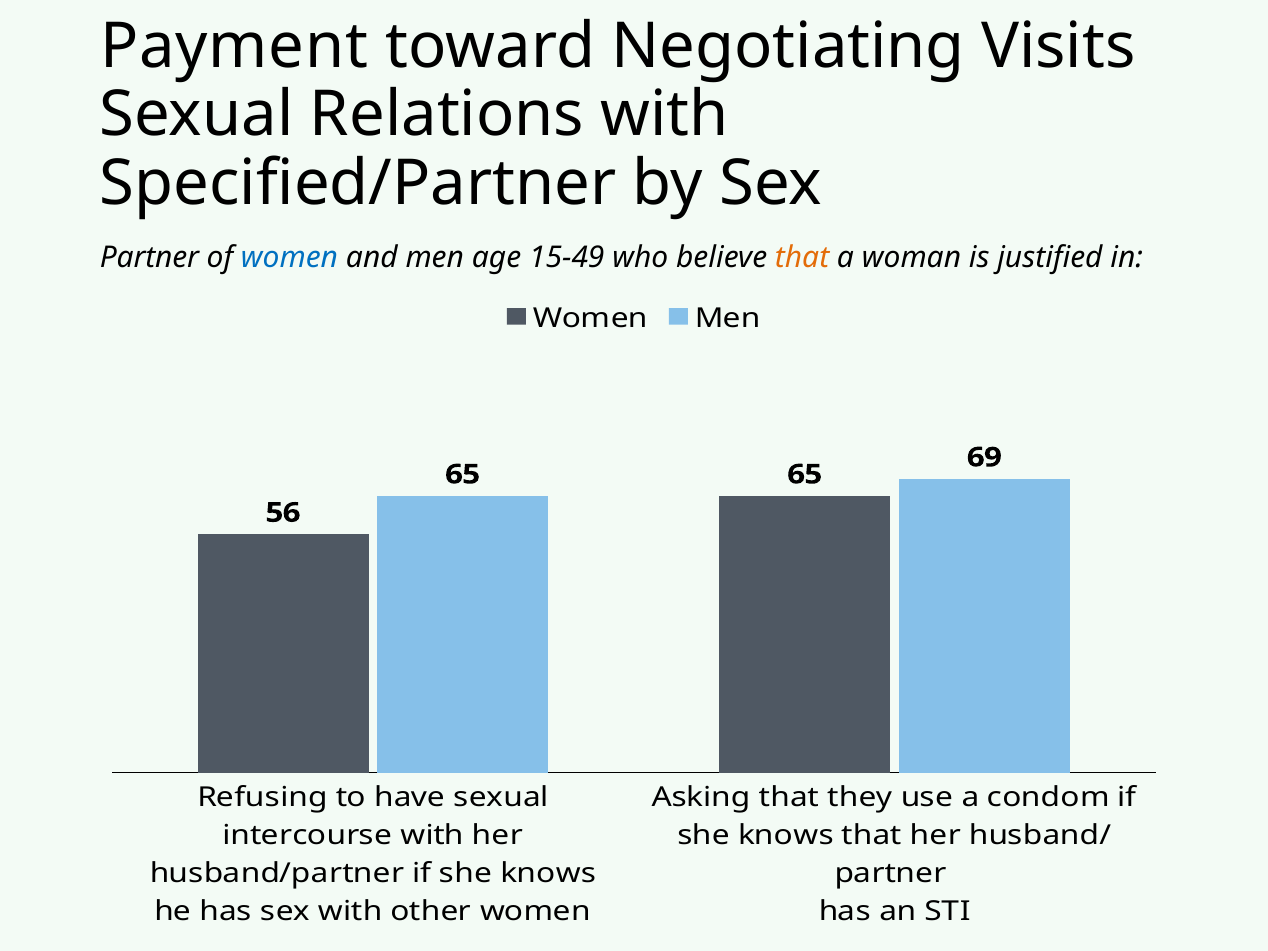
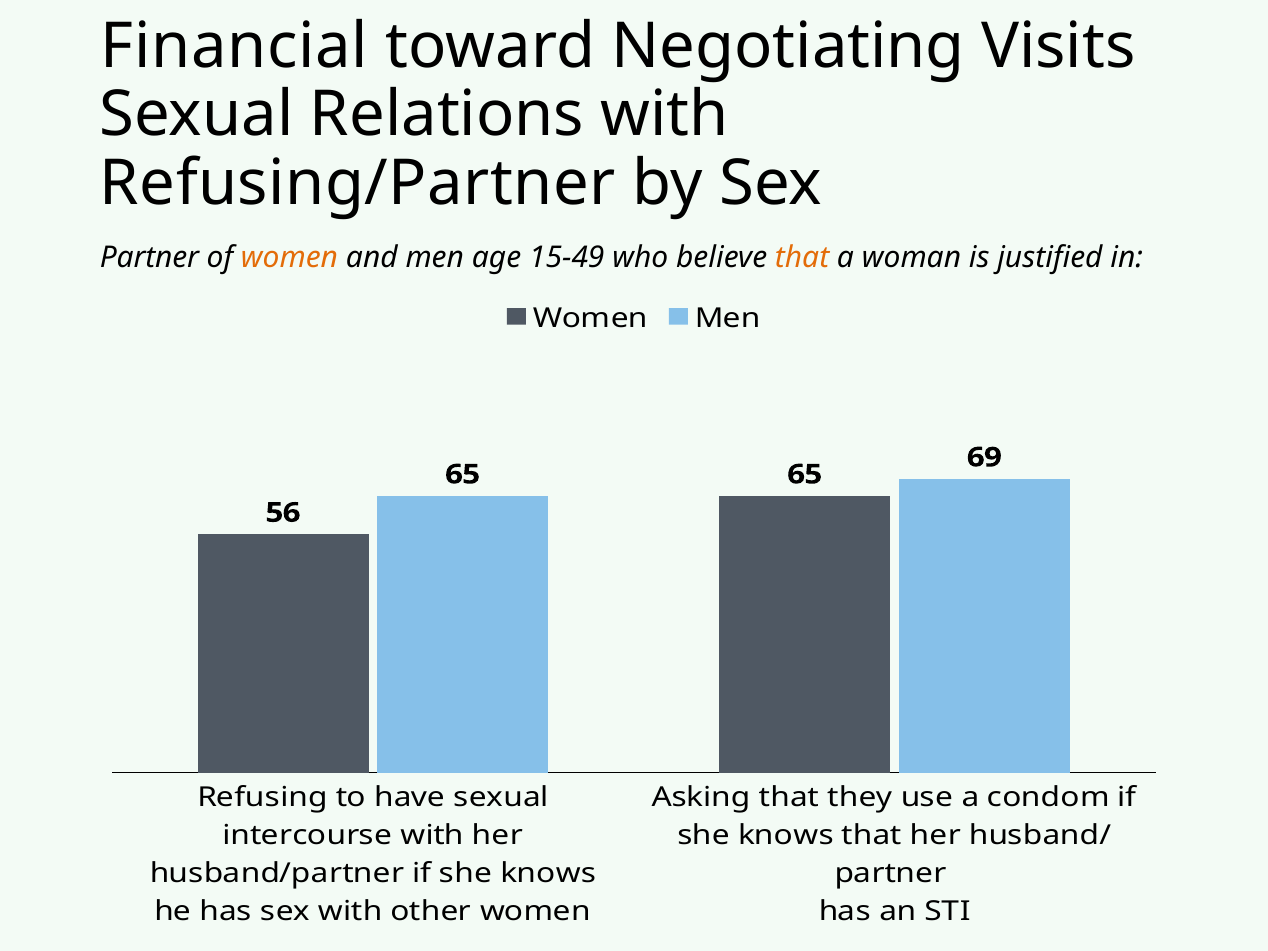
Payment: Payment -> Financial (234, 46)
Specified/Partner: Specified/Partner -> Refusing/Partner (358, 183)
women colour: blue -> orange (290, 257)
